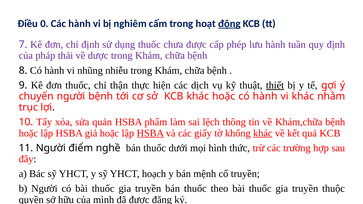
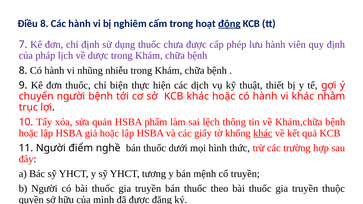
Điều 0: 0 -> 8 (44, 24)
tuần: tuần -> viên (297, 45)
thải: thải -> lịch (65, 56)
thận: thận -> biện (119, 85)
thiết underline: present -> none (275, 85)
HSBA underline: present -> none (150, 133)
hoạch: hoạch -> tương (154, 174)
